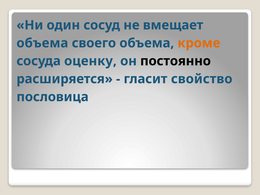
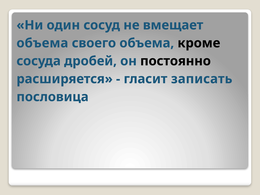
кроме colour: orange -> black (199, 43)
оценку: оценку -> дробей (90, 61)
свойство: свойство -> записать (202, 79)
